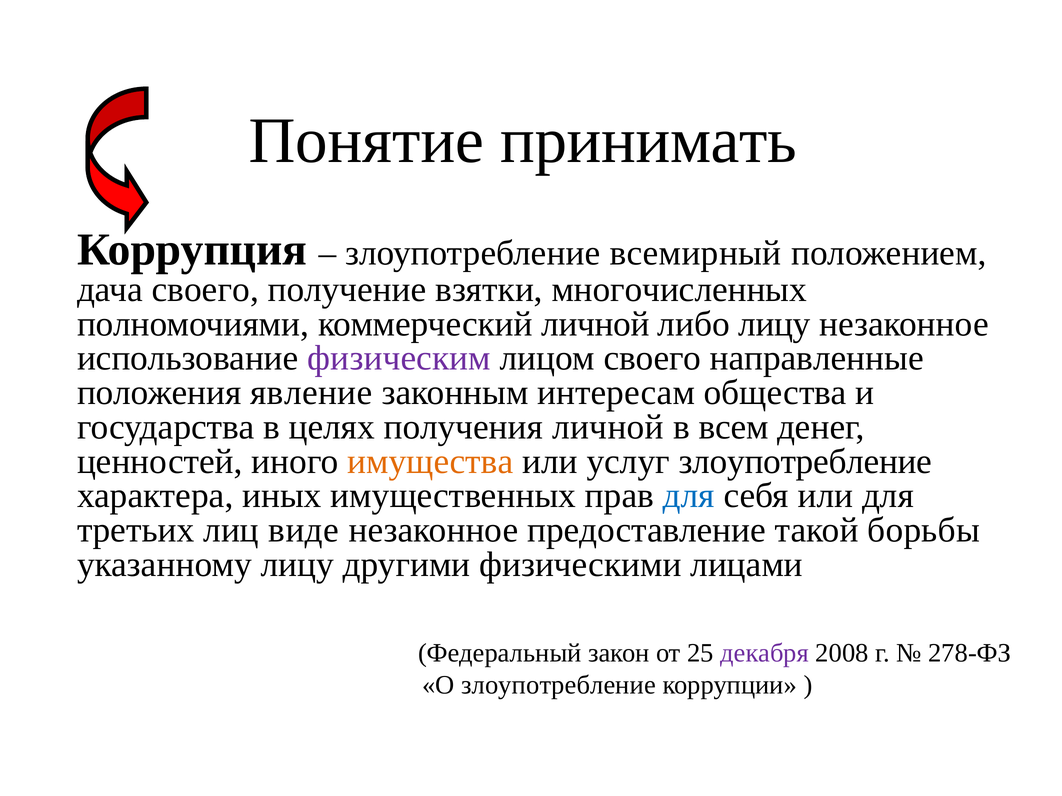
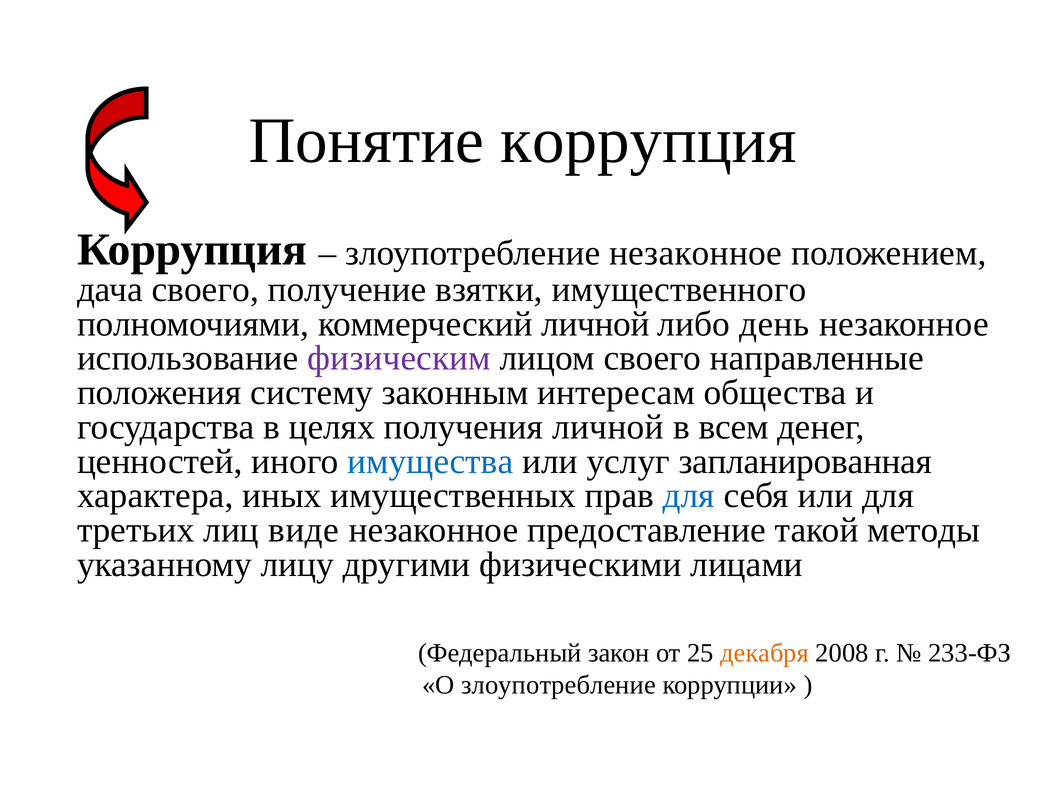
Понятие принимать: принимать -> коррупция (648, 141)
злоупотребление всемирный: всемирный -> незаконное (696, 253)
многочисленных: многочисленных -> имущественного (679, 290)
либо лицу: лицу -> день (774, 324)
явление: явление -> систему (311, 393)
имущества colour: orange -> blue (430, 462)
услуг злоупотребление: злоупотребление -> запланированная (805, 462)
борьбы: борьбы -> методы (924, 531)
декабря colour: purple -> orange (765, 653)
278-ФЗ: 278-ФЗ -> 233-ФЗ (970, 653)
